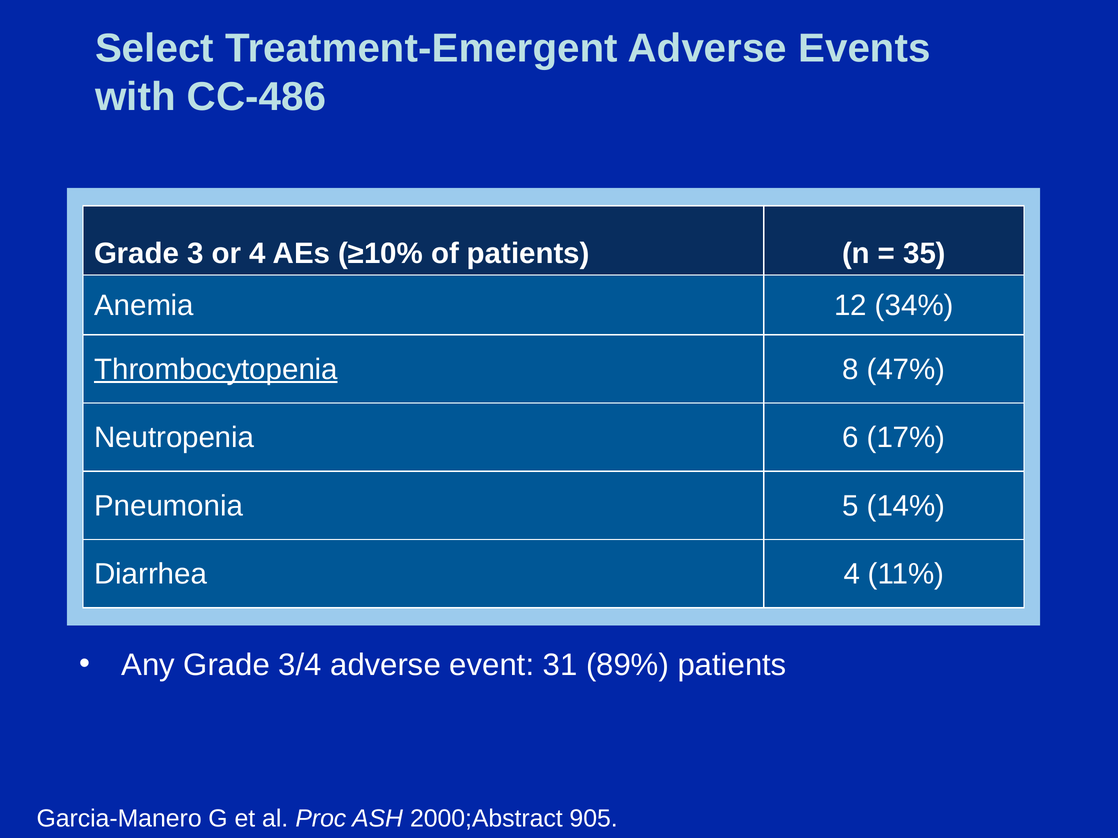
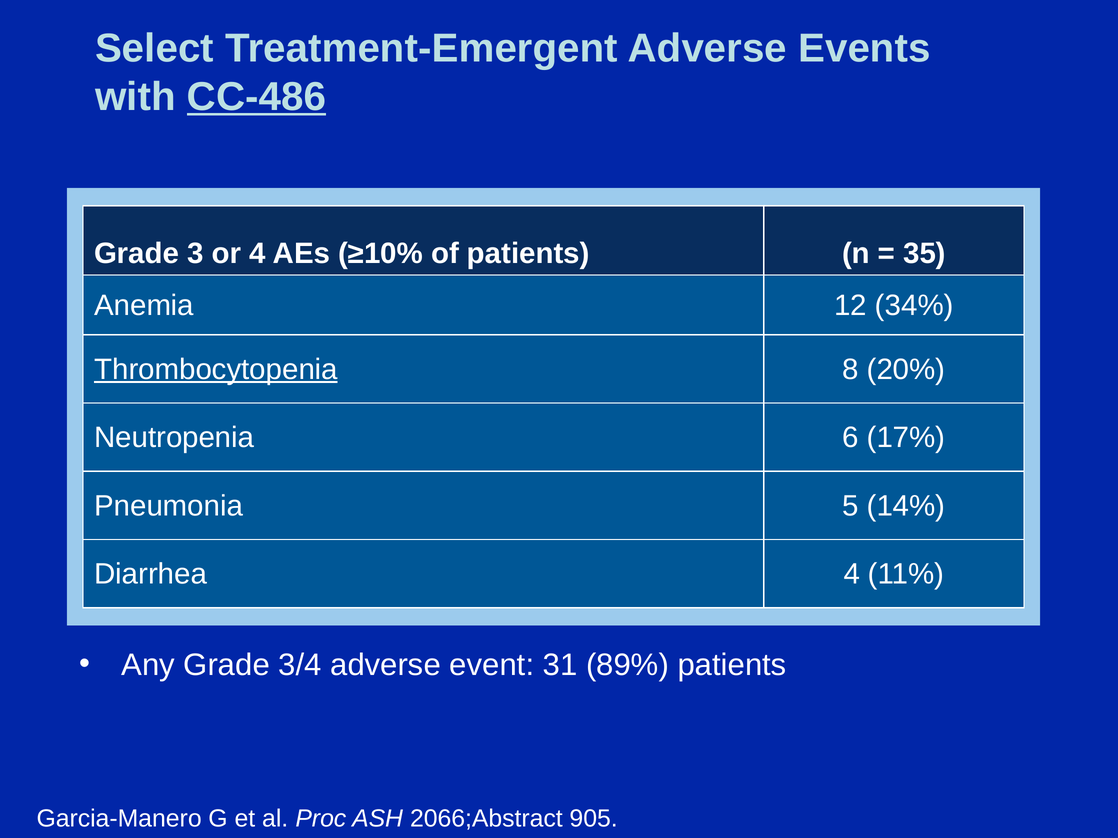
CC-486 underline: none -> present (257, 97)
47%: 47% -> 20% (906, 370)
2000;Abstract: 2000;Abstract -> 2066;Abstract (486, 819)
